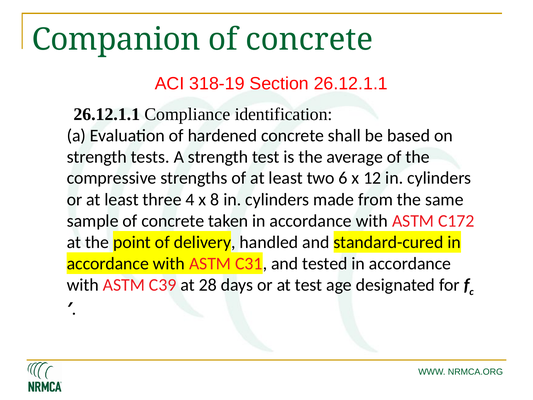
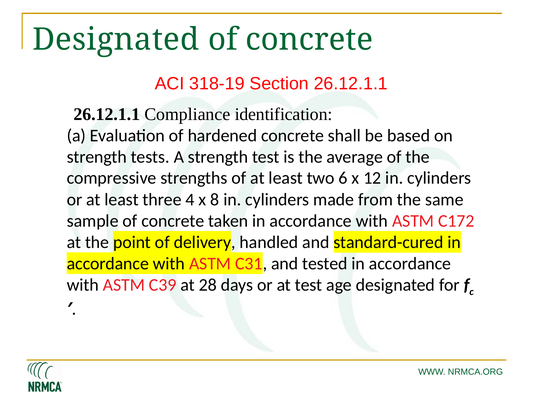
Companion: Companion -> Designated (116, 40)
